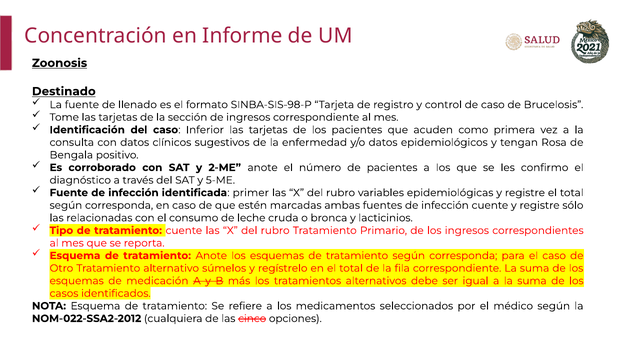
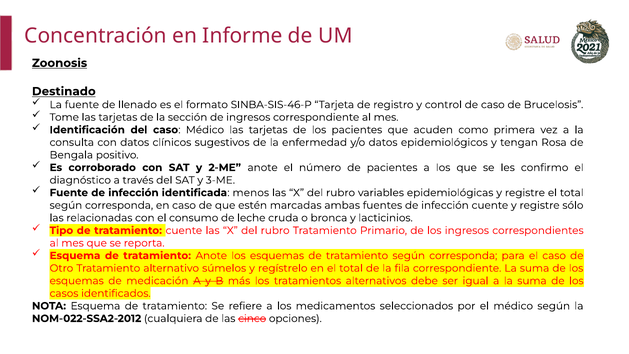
SINBA-SIS-98-P: SINBA-SIS-98-P -> SINBA-SIS-46-P (271, 105)
caso Inferior: Inferior -> Médico (205, 130)
5-ME: 5-ME -> 3-ME (220, 180)
primer: primer -> menos (251, 193)
